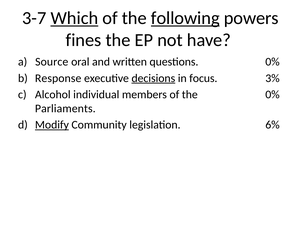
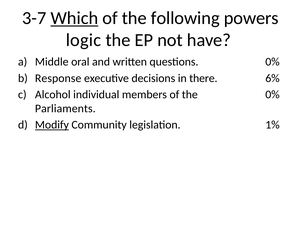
following underline: present -> none (185, 18)
fines: fines -> logic (83, 40)
Source: Source -> Middle (52, 62)
decisions underline: present -> none (153, 78)
focus: focus -> there (203, 78)
3%: 3% -> 6% (272, 78)
6%: 6% -> 1% (272, 125)
